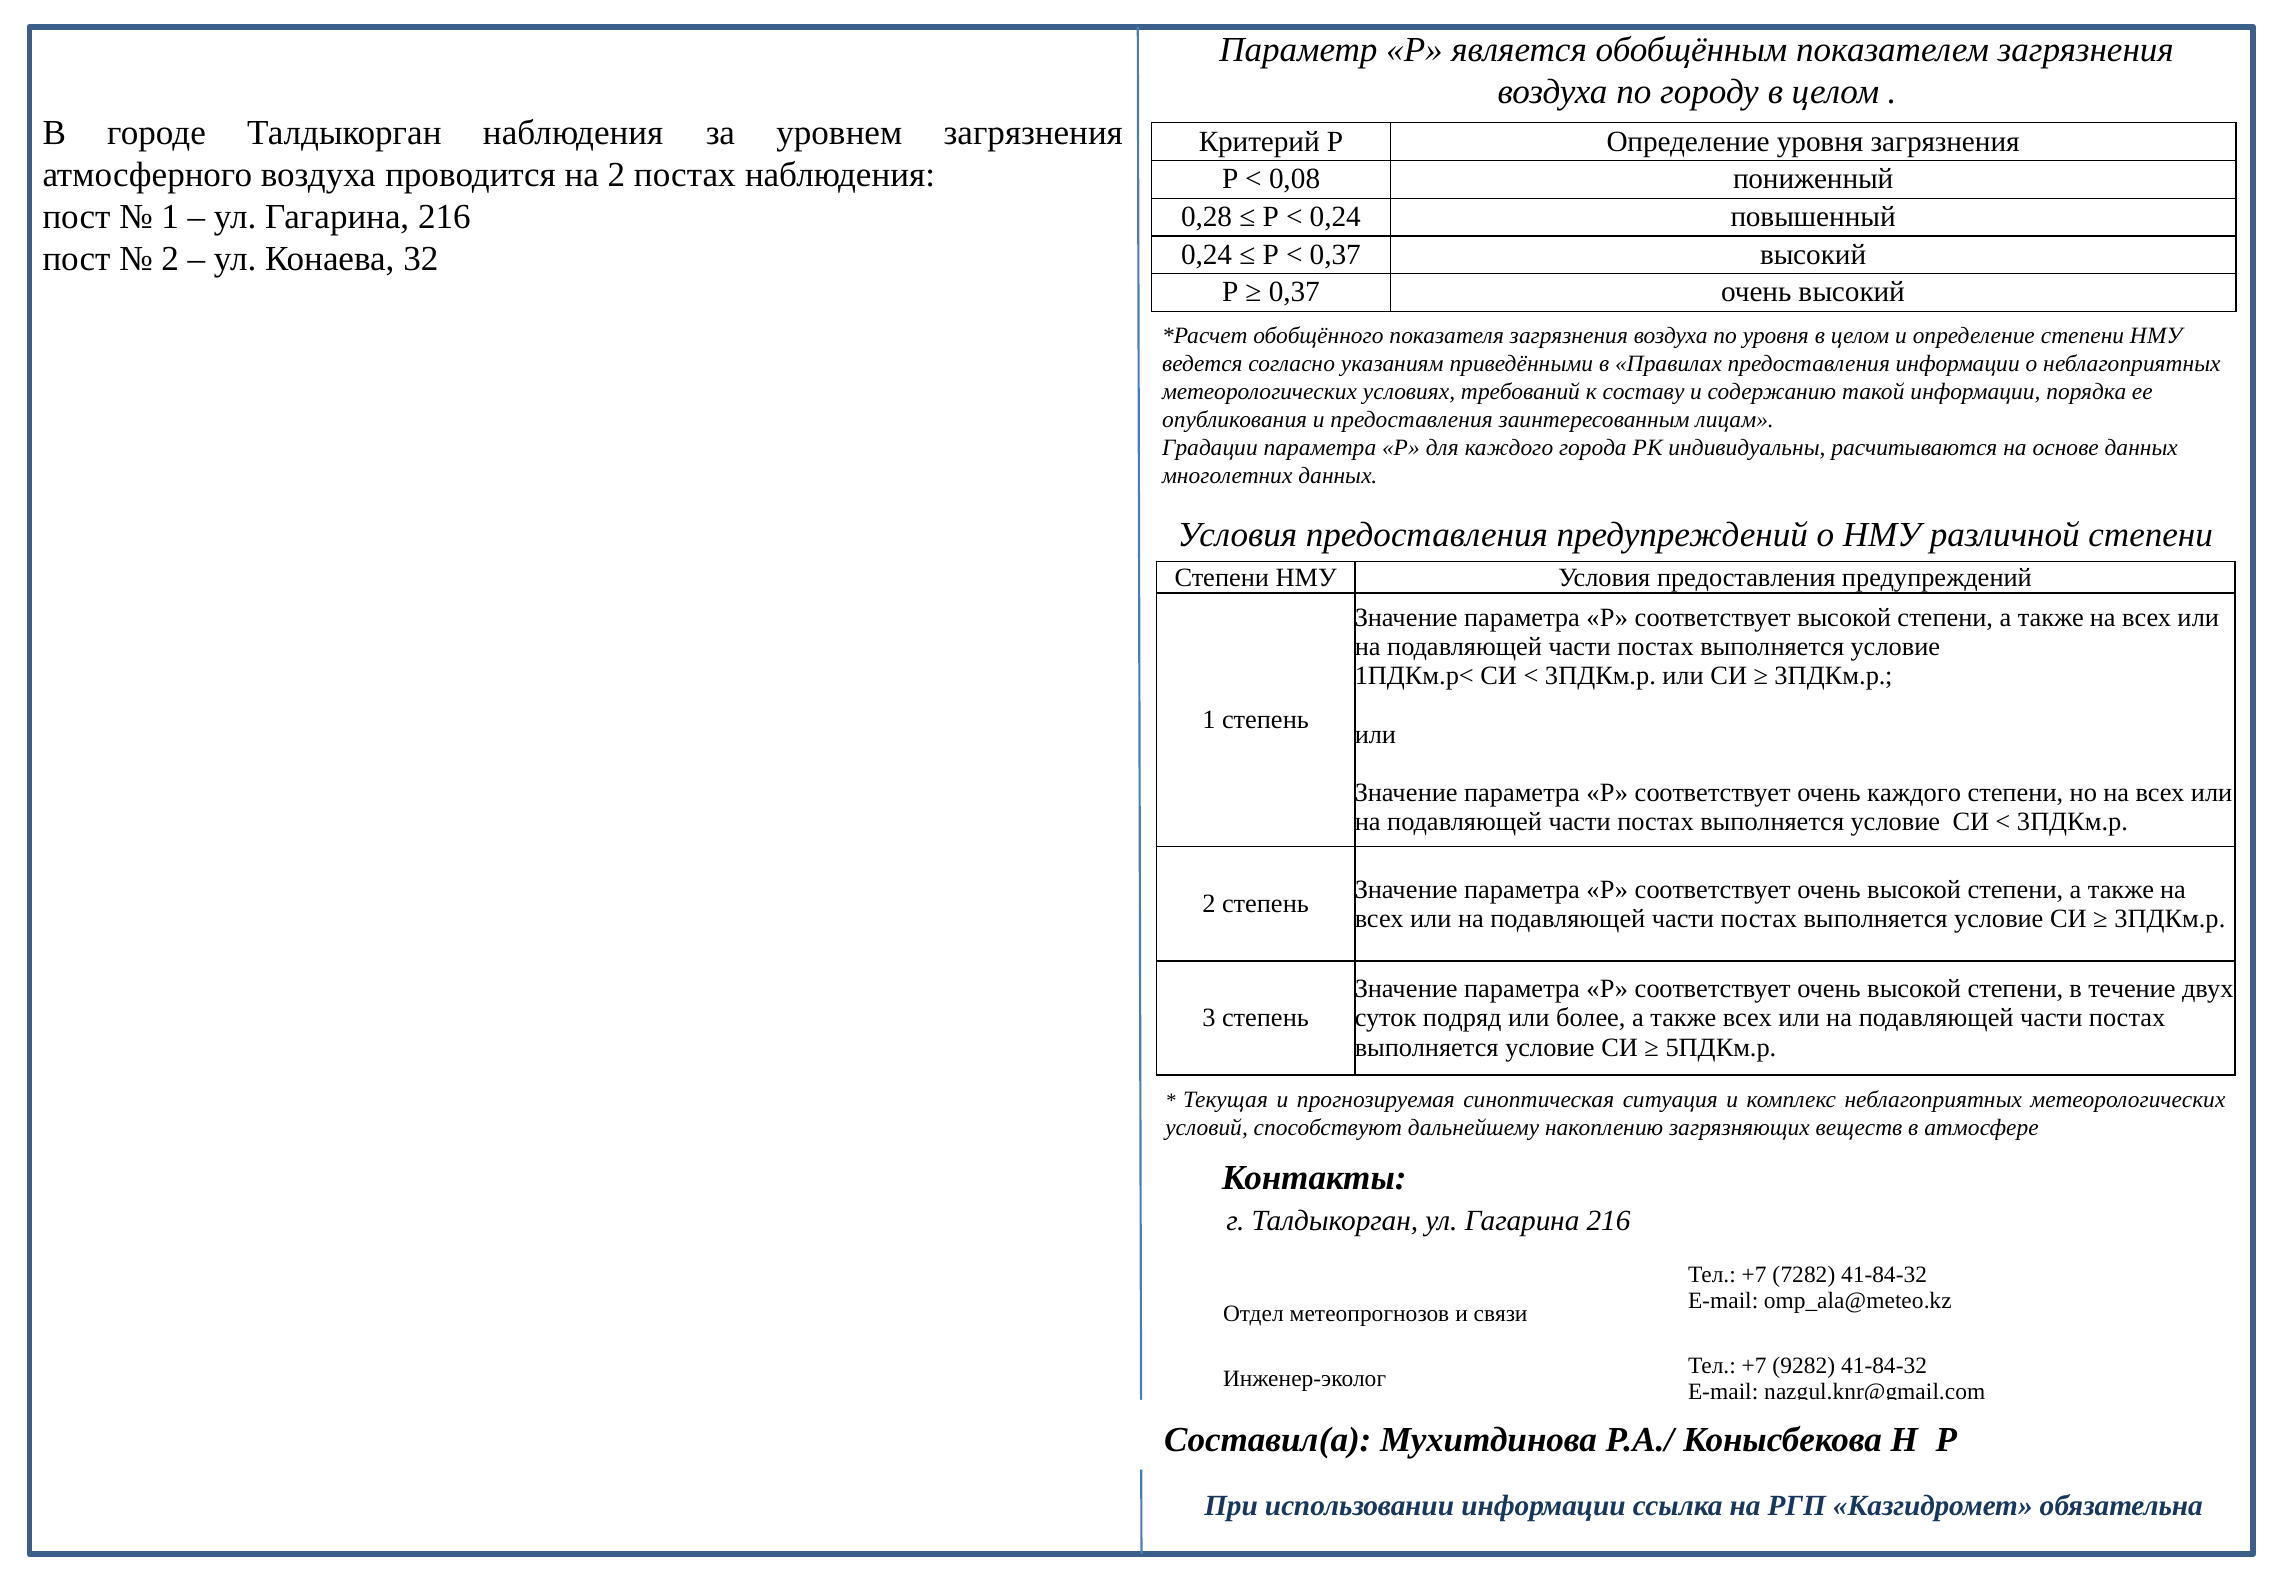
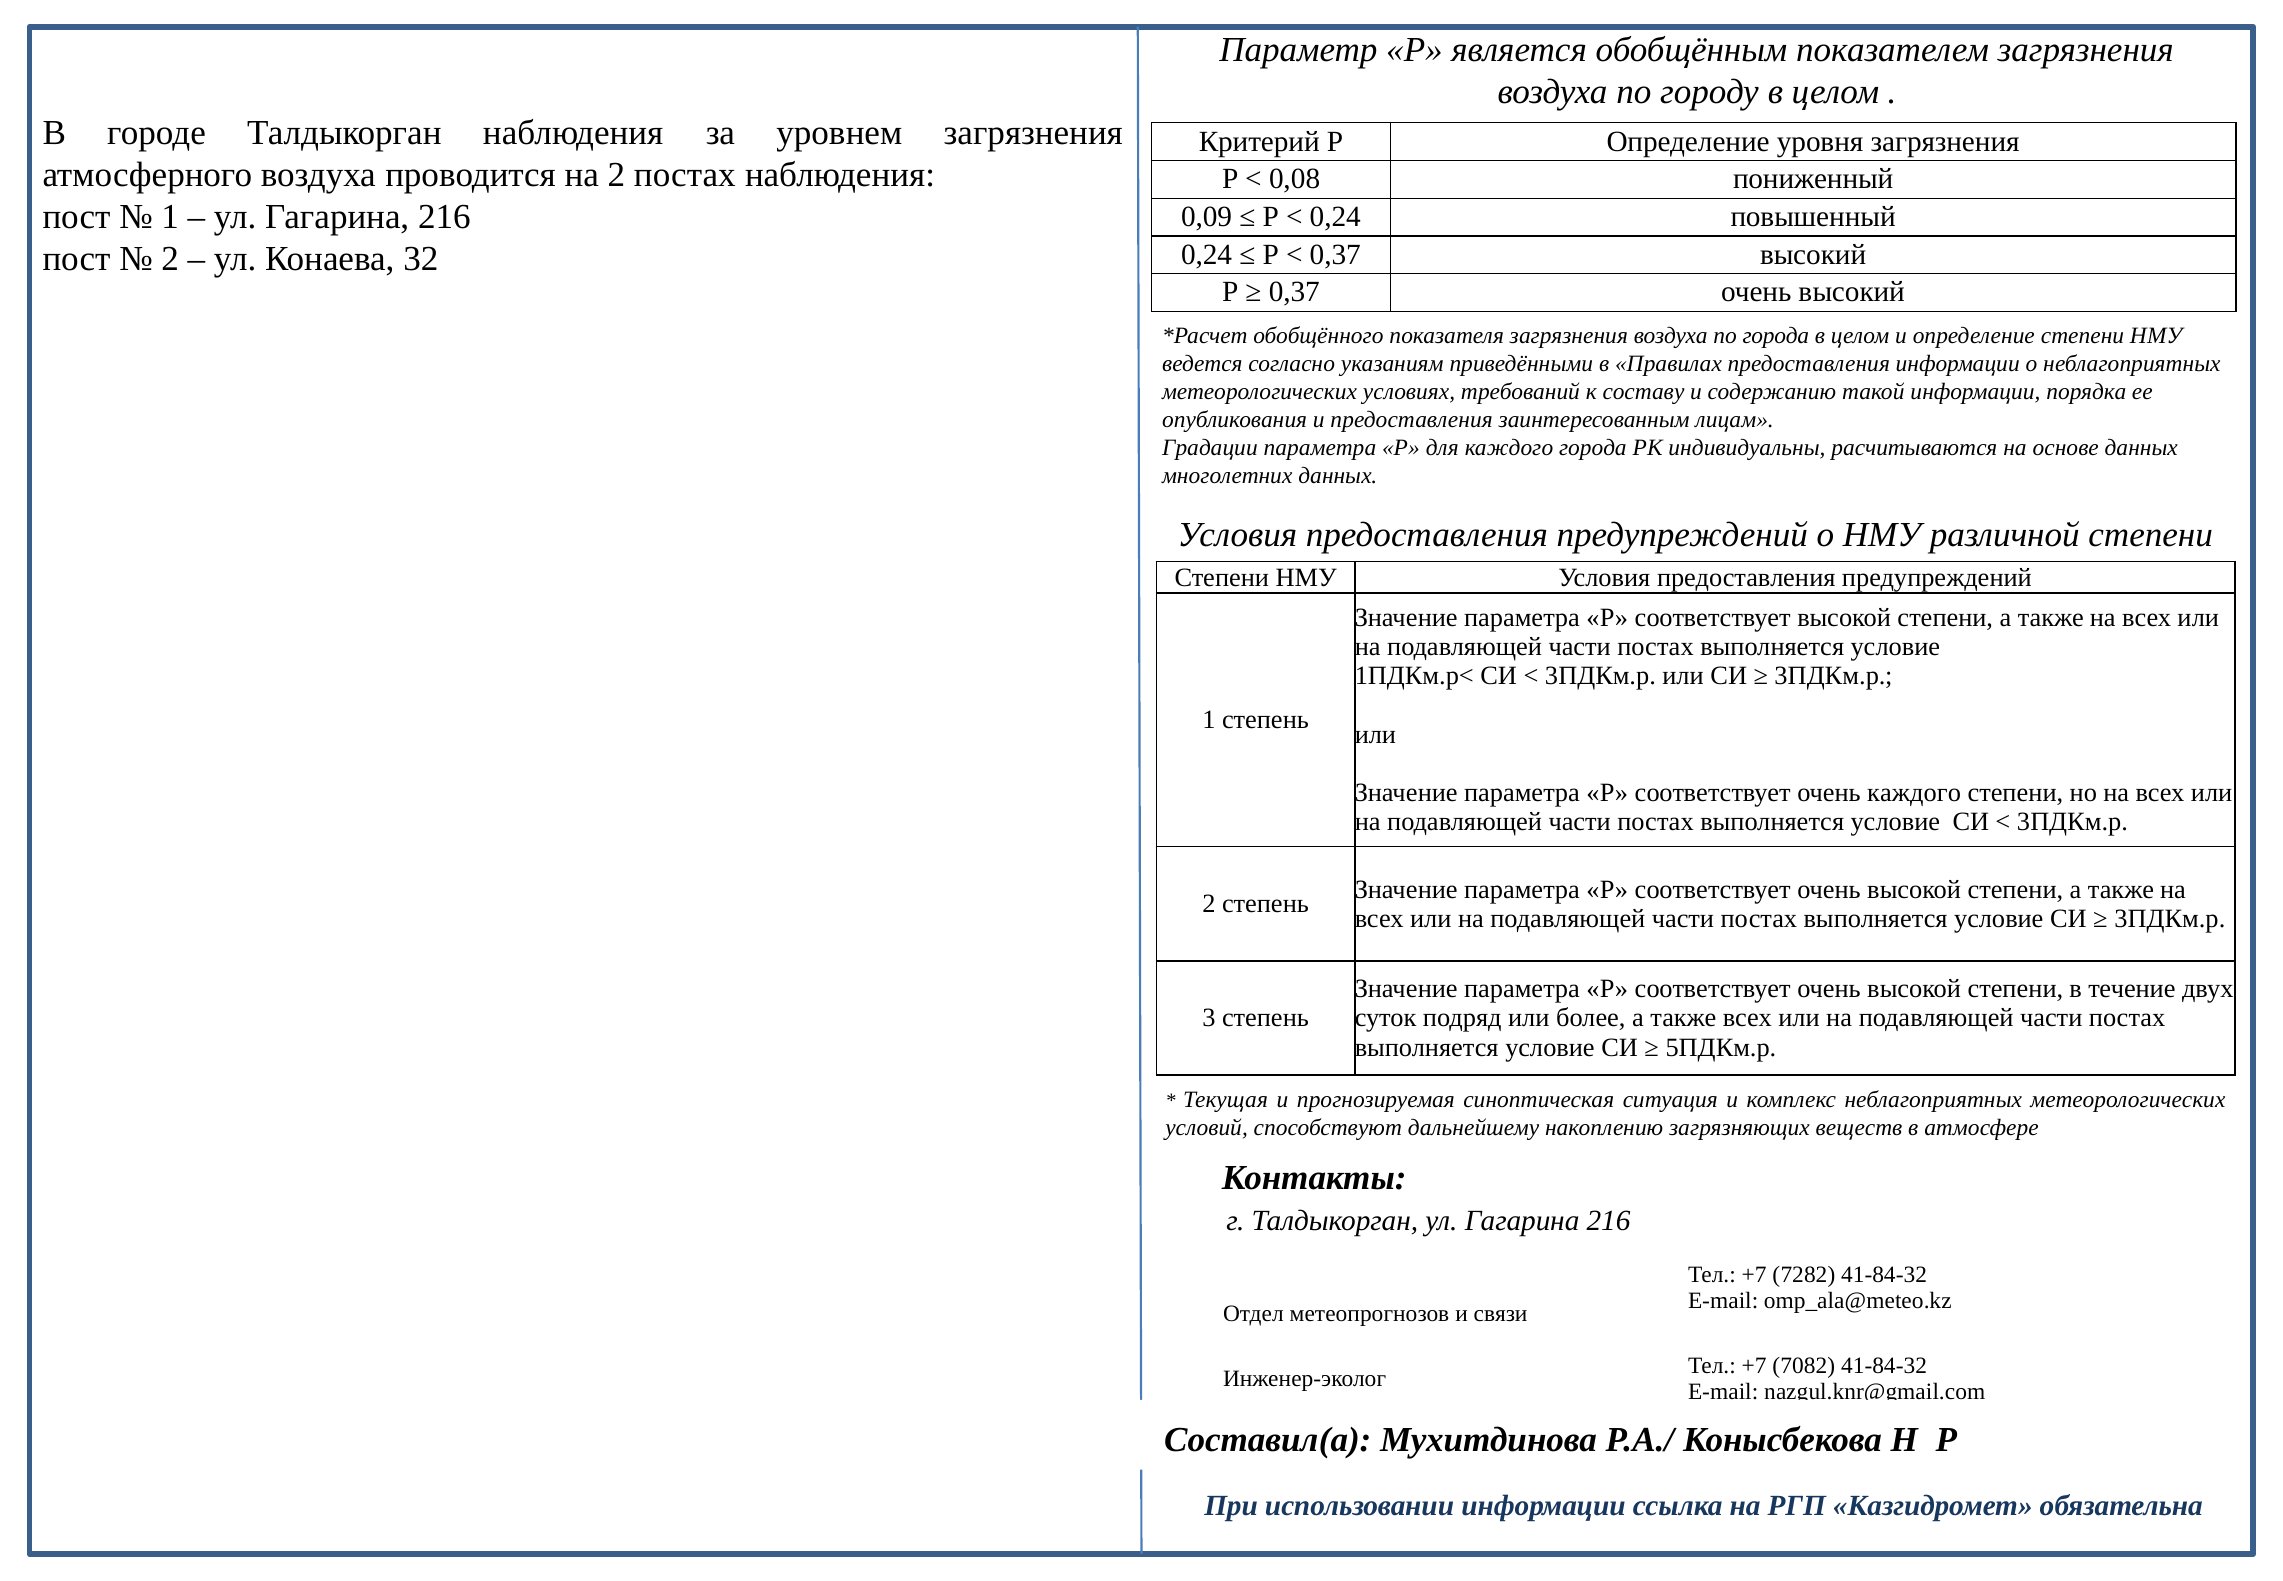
0,28: 0,28 -> 0,09 (1207, 217)
по уровня: уровня -> города (1776, 335)
9282: 9282 -> 7082 (1804, 1365)
